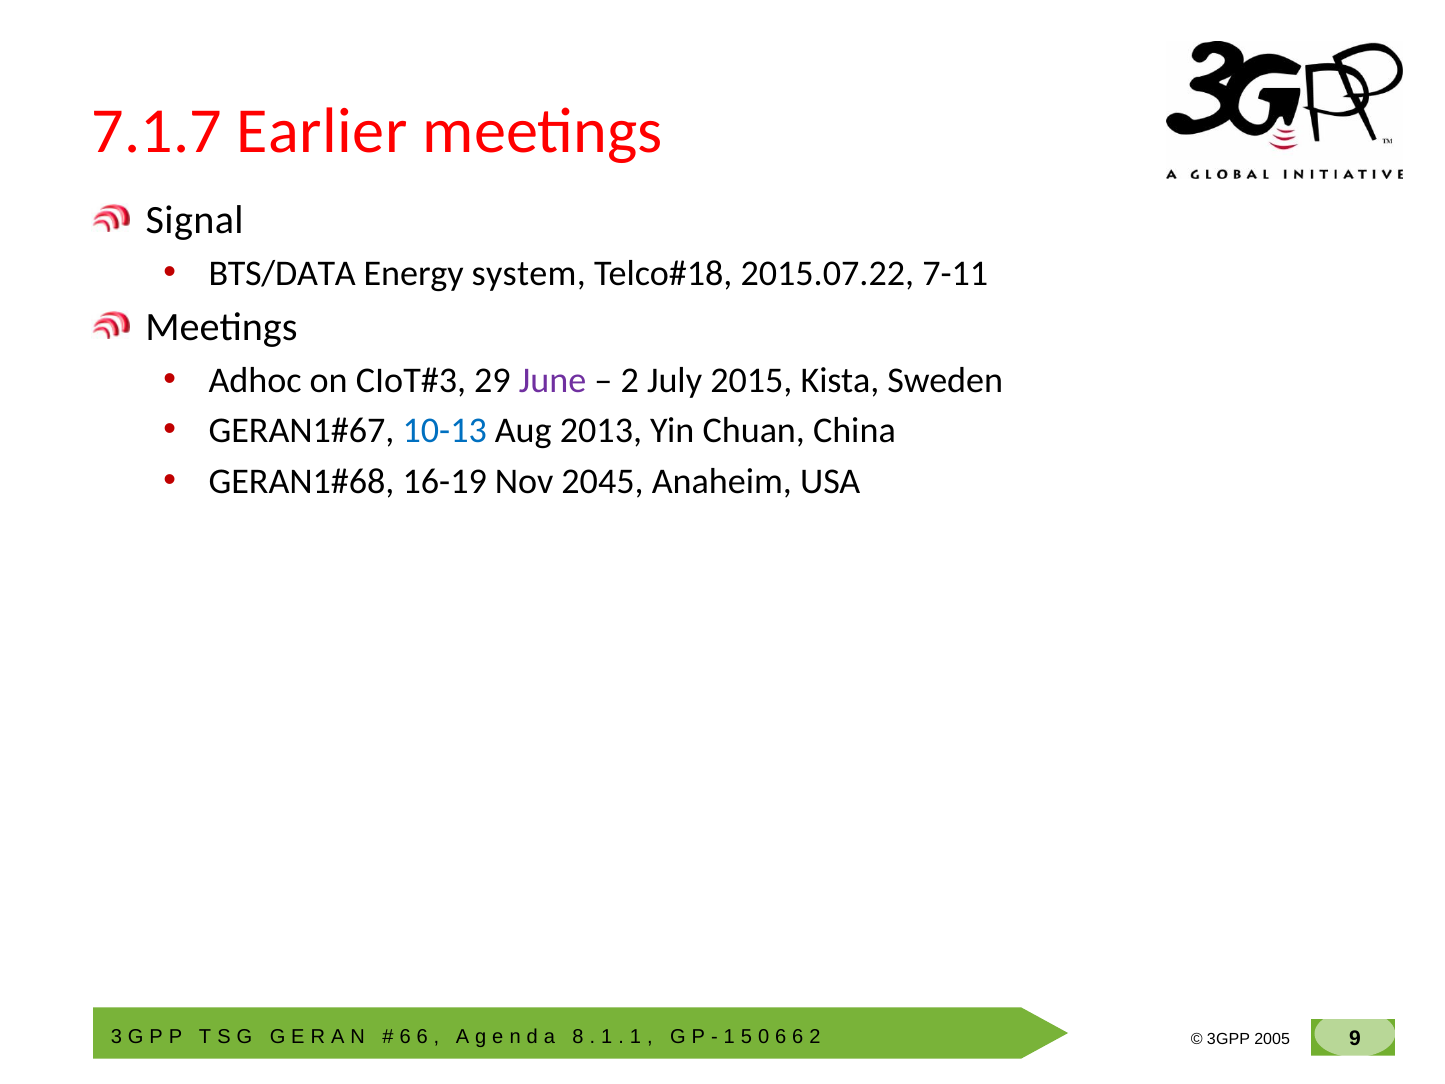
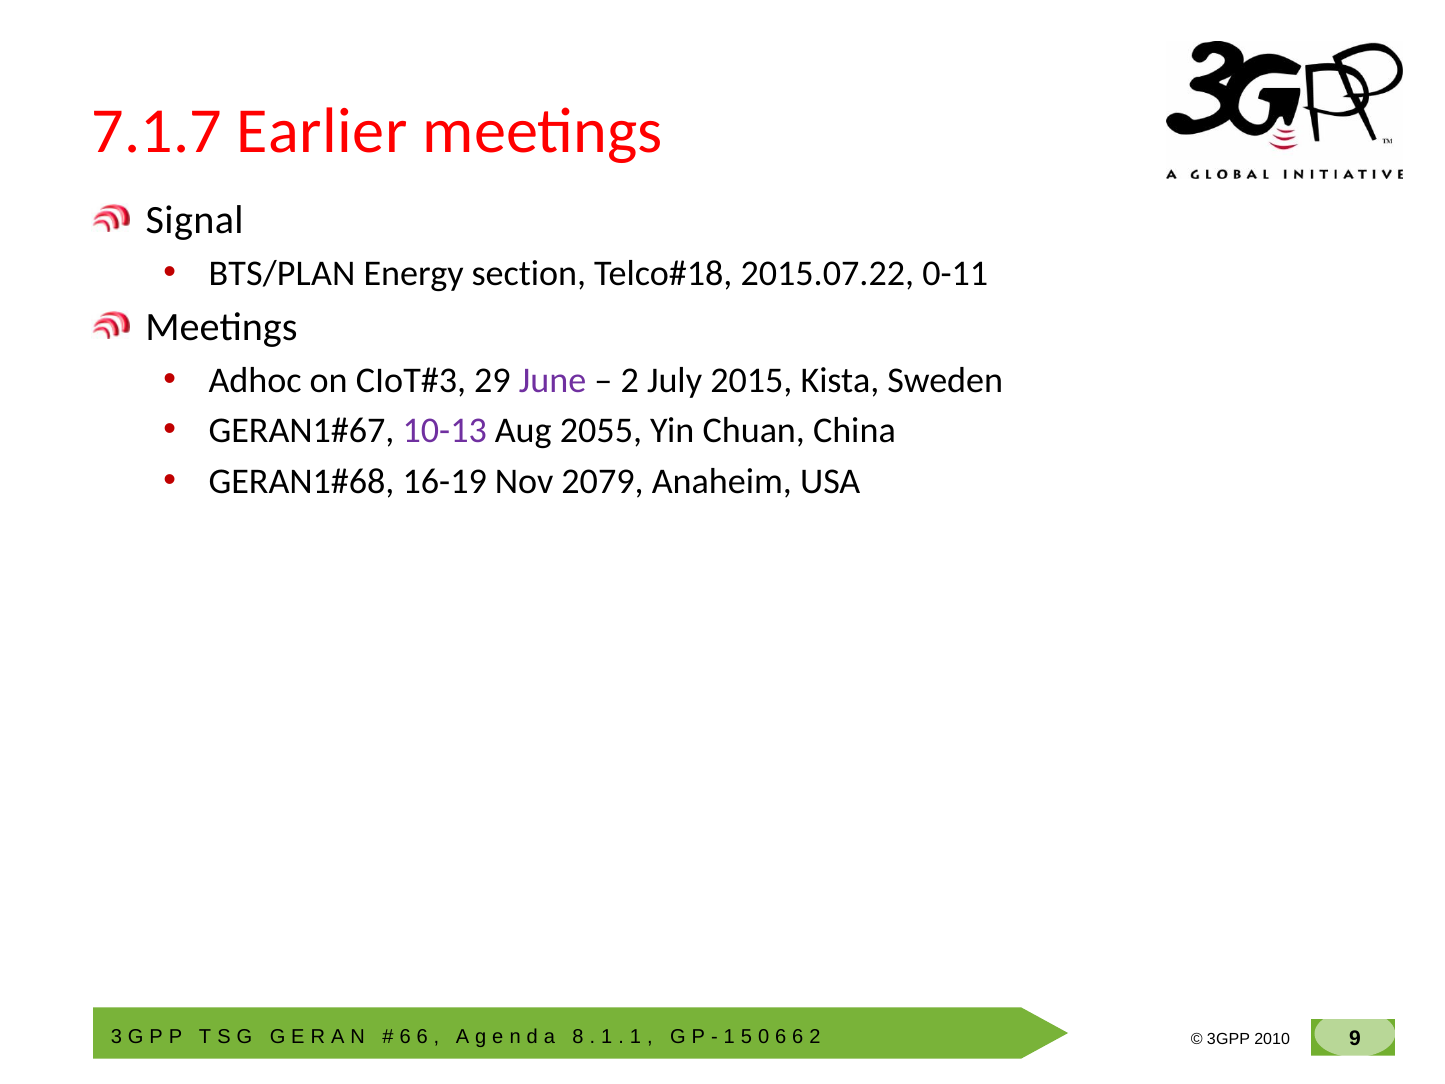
BTS/DATA: BTS/DATA -> BTS/PLAN (282, 273)
system: system -> section (529, 273)
7-11: 7-11 -> 0-11 (955, 273)
10-13 colour: blue -> purple (445, 431)
2013: 2013 -> 2055 (601, 431)
2045: 2045 -> 2079 (603, 481)
2005: 2005 -> 2010 (1272, 1039)
